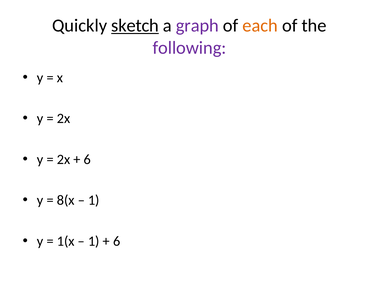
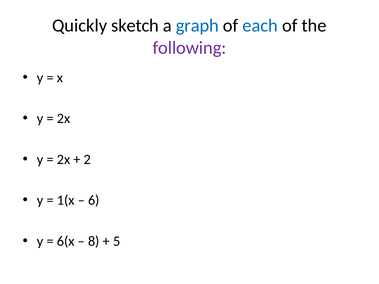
sketch underline: present -> none (135, 26)
graph colour: purple -> blue (197, 26)
each colour: orange -> blue (260, 26)
6: 6 -> 2 (87, 160)
8(x: 8(x -> 1(x (66, 200)
1: 1 -> 6 (94, 200)
1(x: 1(x -> 6(x (66, 241)
1: 1 -> 8 (94, 241)
6: 6 -> 5 (117, 241)
